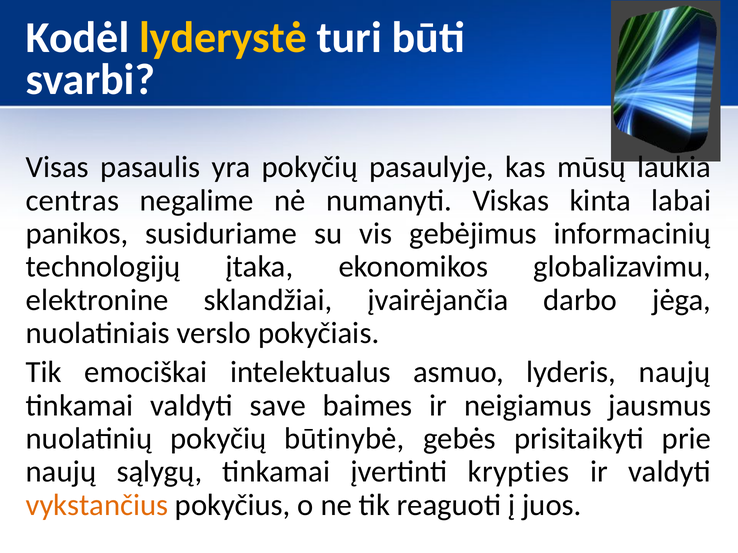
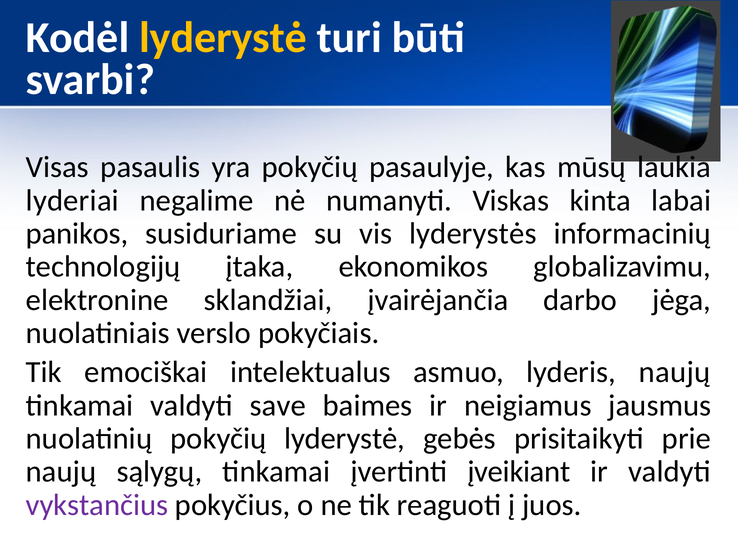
centras: centras -> lyderiai (72, 201)
gebėjimus: gebėjimus -> lyderystės (473, 234)
pokyčių būtinybė: būtinybė -> lyderystė (345, 439)
krypties: krypties -> įveikiant (519, 472)
vykstančius colour: orange -> purple (97, 505)
